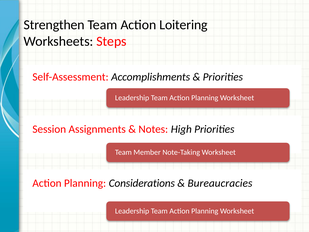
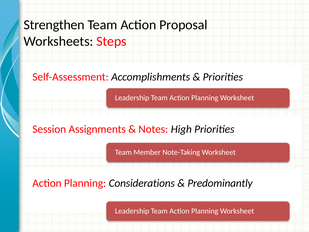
Loitering: Loitering -> Proposal (184, 25)
Bureaucracies: Bureaucracies -> Predominantly (220, 183)
